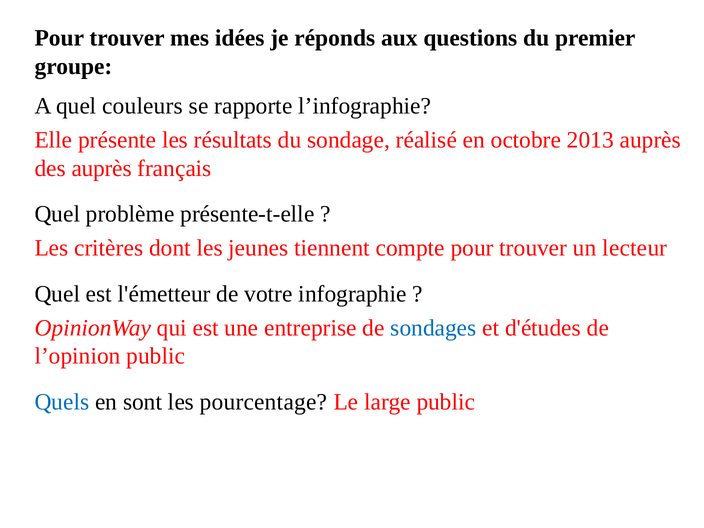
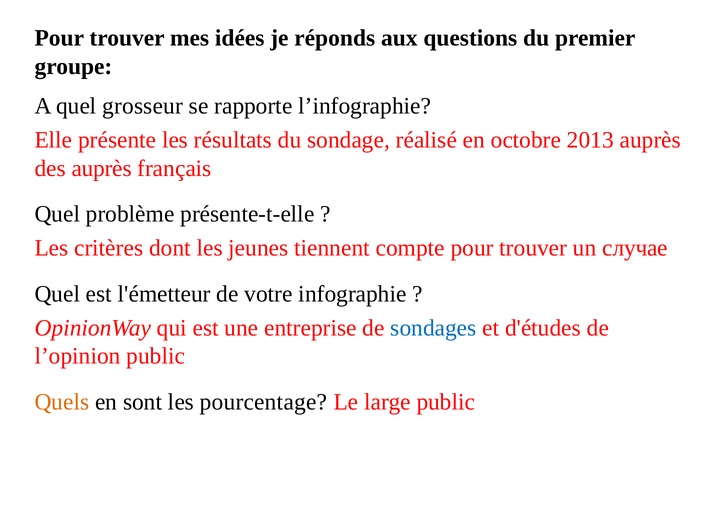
couleurs: couleurs -> grosseur (143, 106)
lecteur: lecteur -> случае (635, 248)
Quels colour: blue -> orange (62, 402)
